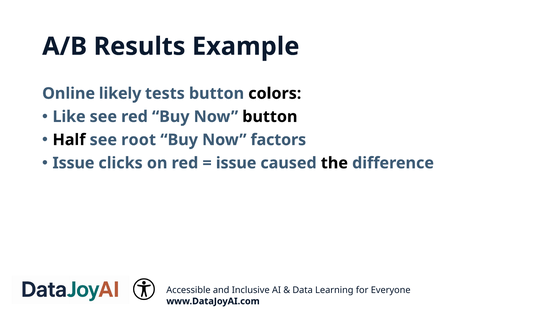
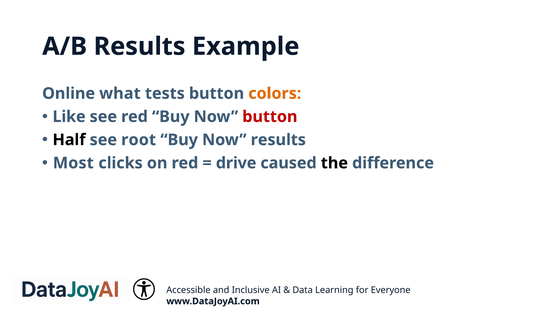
likely: likely -> what (120, 93)
colors colour: black -> orange (275, 93)
button colour: black -> red (270, 117)
Now factors: factors -> results (278, 140)
Issue: Issue -> Most (73, 163)
issue: issue -> drive (236, 163)
